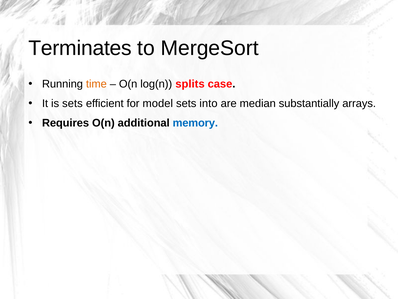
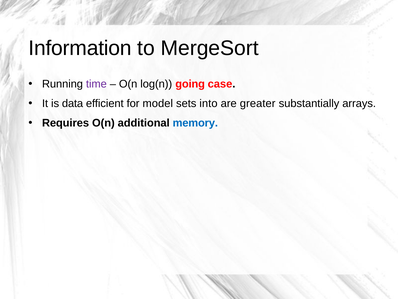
Terminates: Terminates -> Information (80, 48)
time colour: orange -> purple (96, 84)
splits: splits -> going (190, 84)
is sets: sets -> data (73, 103)
median: median -> greater (258, 103)
